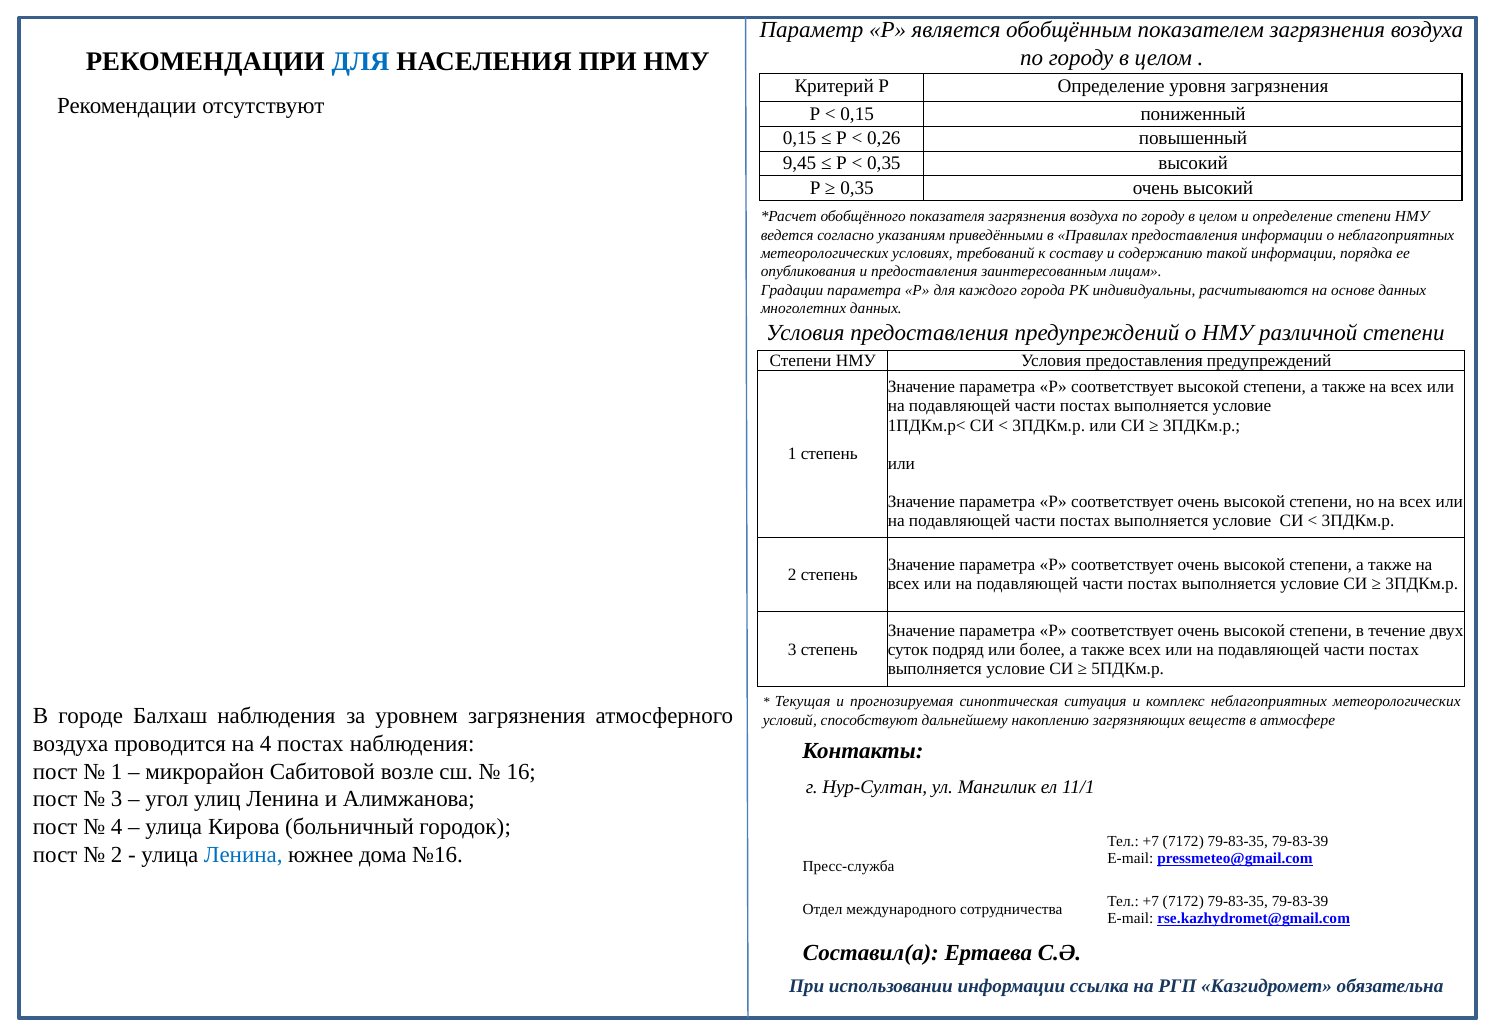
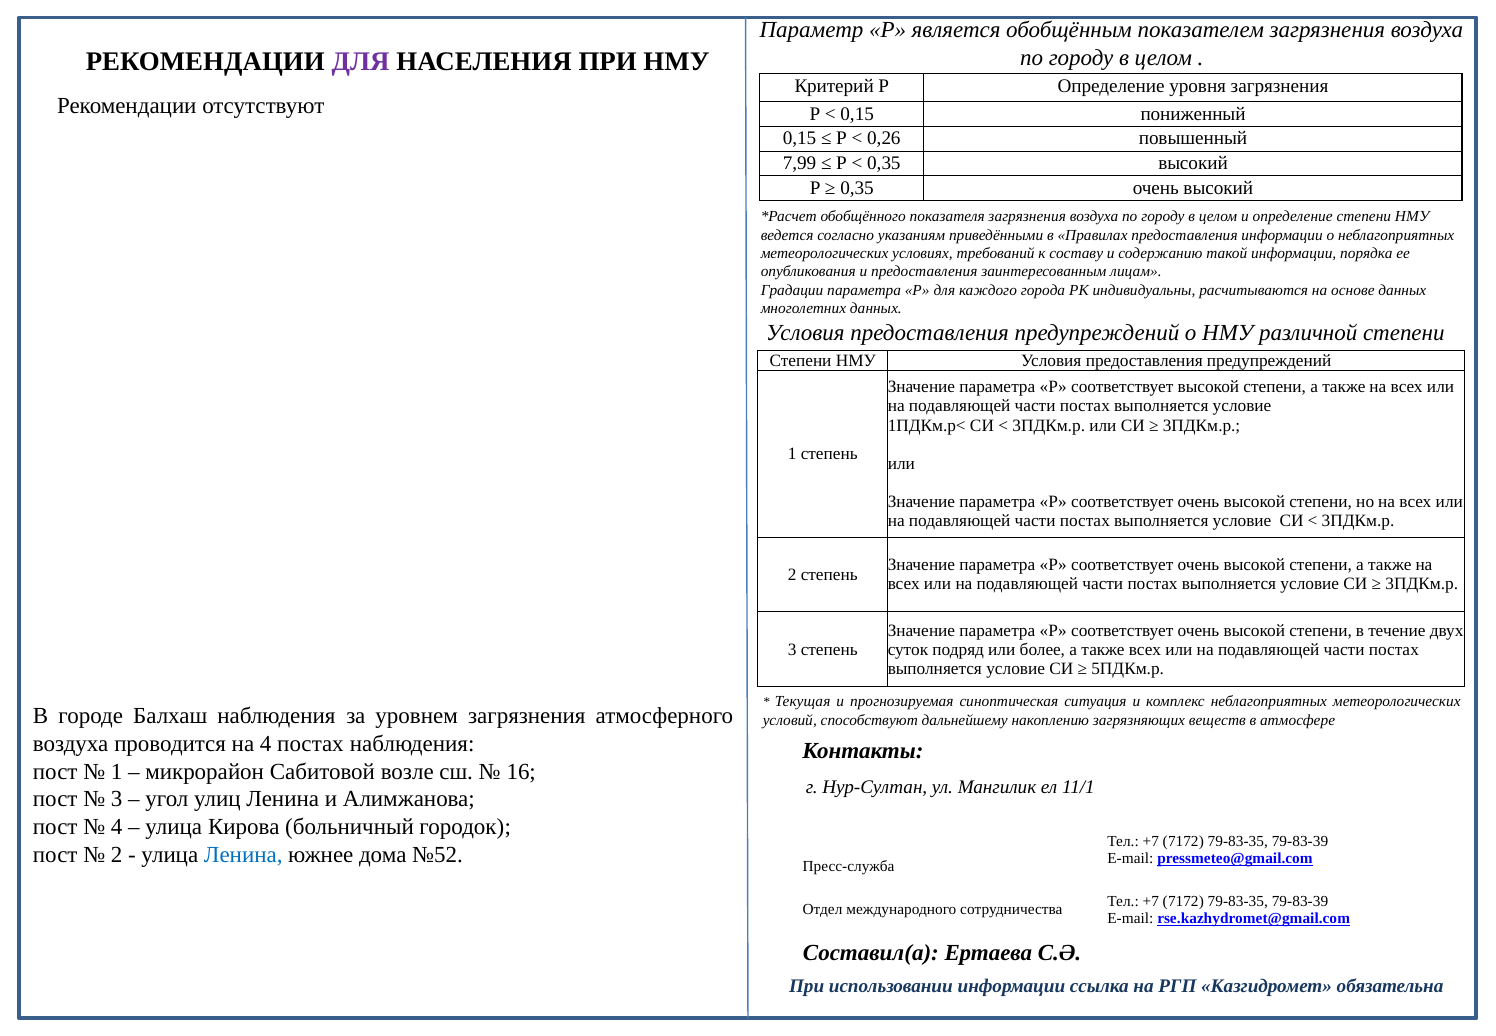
ДЛЯ colour: blue -> purple (361, 62)
9,45: 9,45 -> 7,99 (800, 163)
№16: №16 -> №52 (437, 854)
